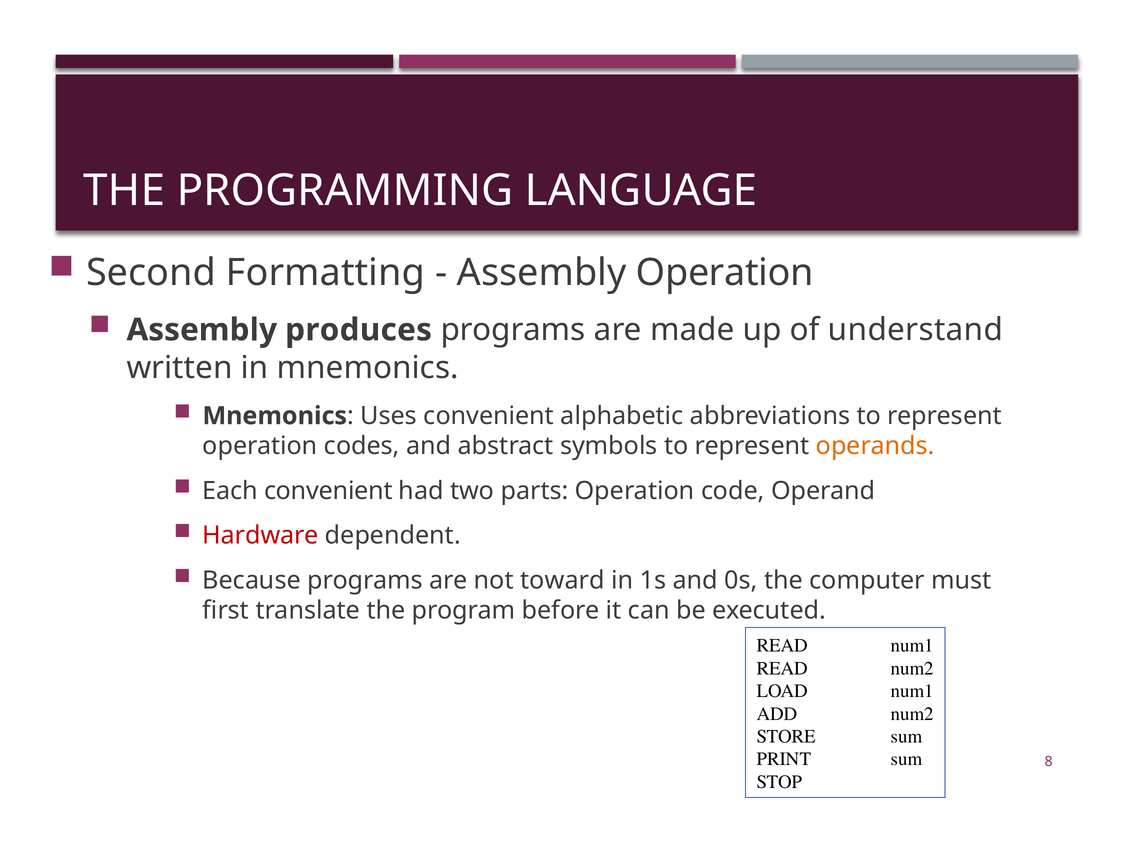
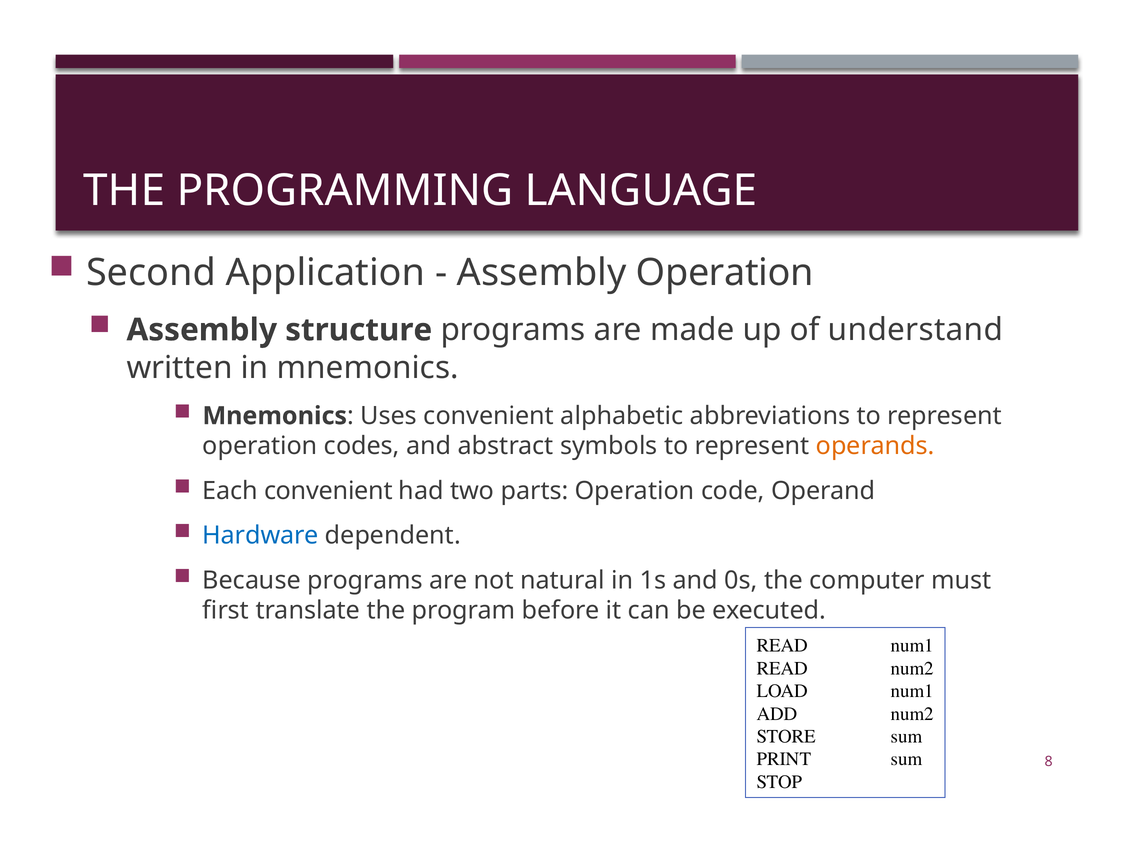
Formatting: Formatting -> Application (326, 273)
produces: produces -> structure (359, 330)
Hardware colour: red -> blue (261, 536)
toward: toward -> natural (563, 580)
